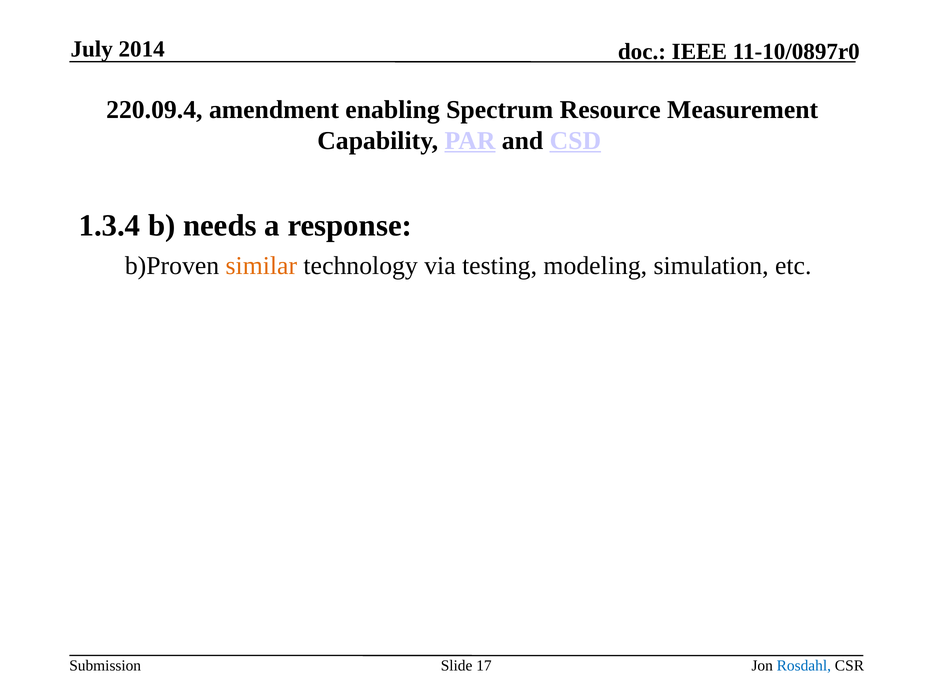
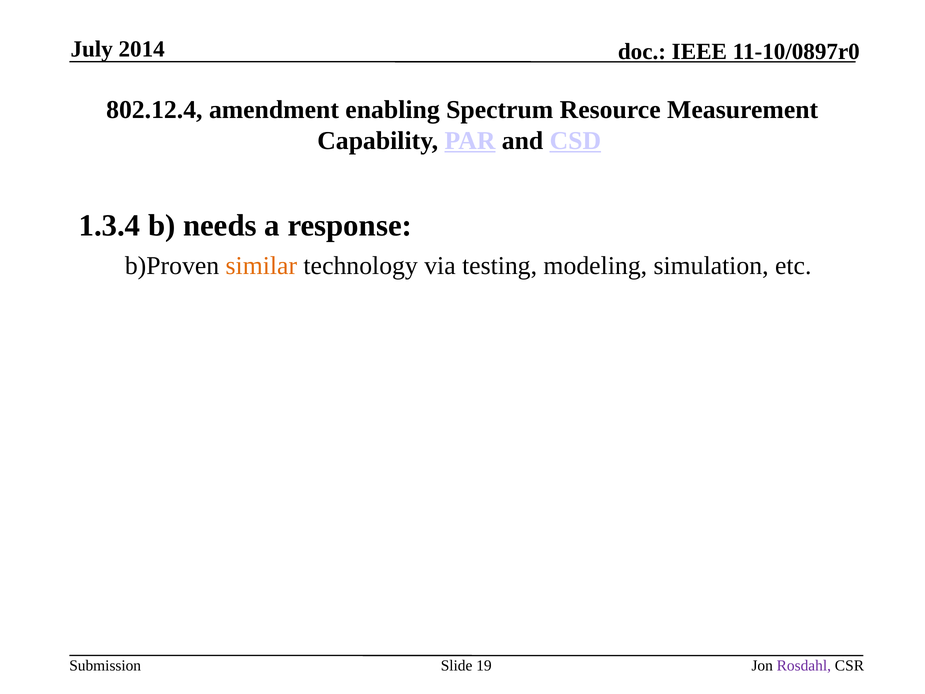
220.09.4: 220.09.4 -> 802.12.4 (154, 110)
17: 17 -> 19 (484, 665)
Rosdahl colour: blue -> purple (804, 665)
